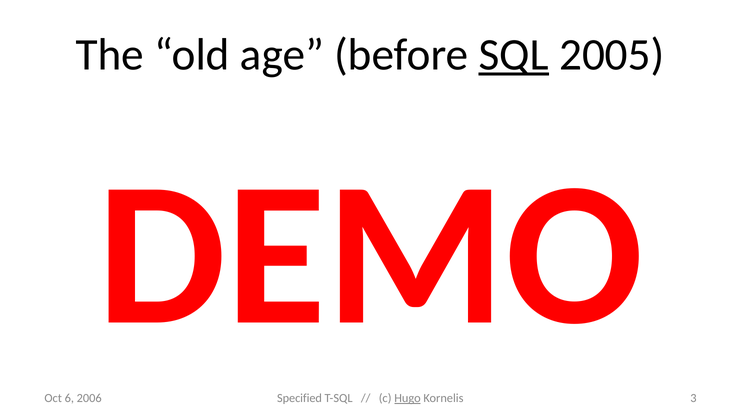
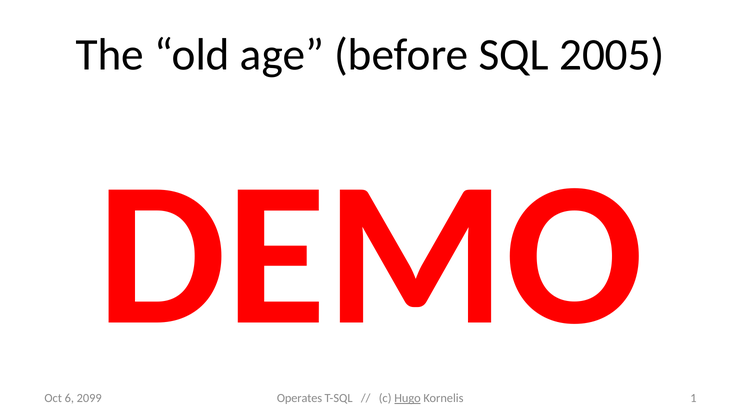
SQL underline: present -> none (514, 55)
Specified: Specified -> Operates (300, 398)
3: 3 -> 1 (693, 398)
2006: 2006 -> 2099 (89, 398)
